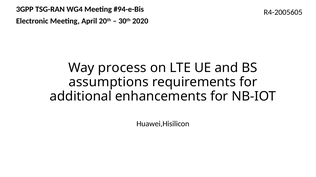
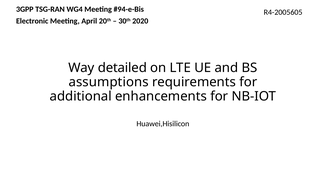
process: process -> detailed (122, 68)
